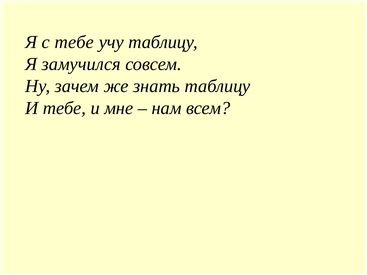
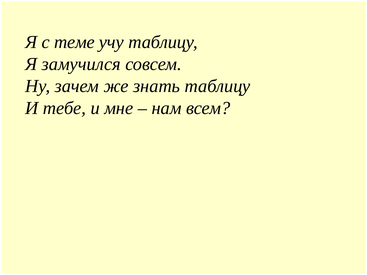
с тебе: тебе -> теме (74, 42)
